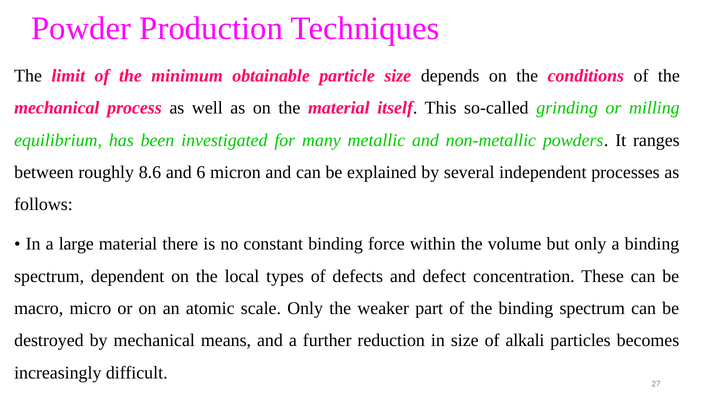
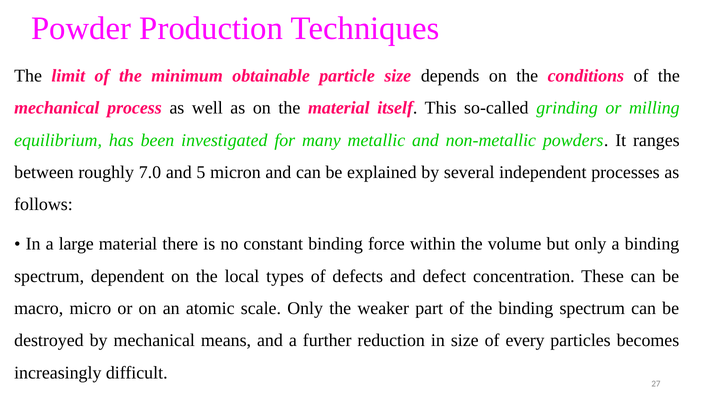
8.6: 8.6 -> 7.0 (150, 172)
6: 6 -> 5 (201, 172)
alkali: alkali -> every (525, 341)
